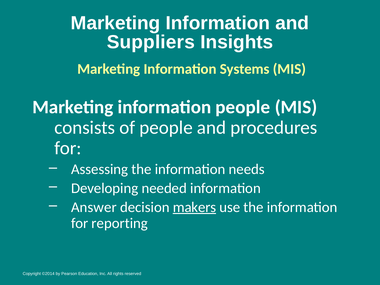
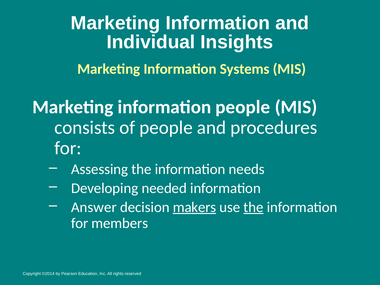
Suppliers: Suppliers -> Individual (151, 42)
the underline: none -> present (253, 207)
reporting: reporting -> members (120, 223)
